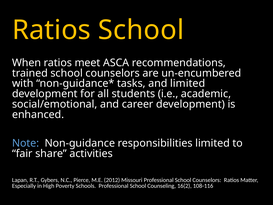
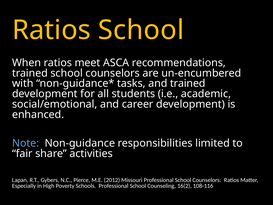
and limited: limited -> trained (188, 83)
